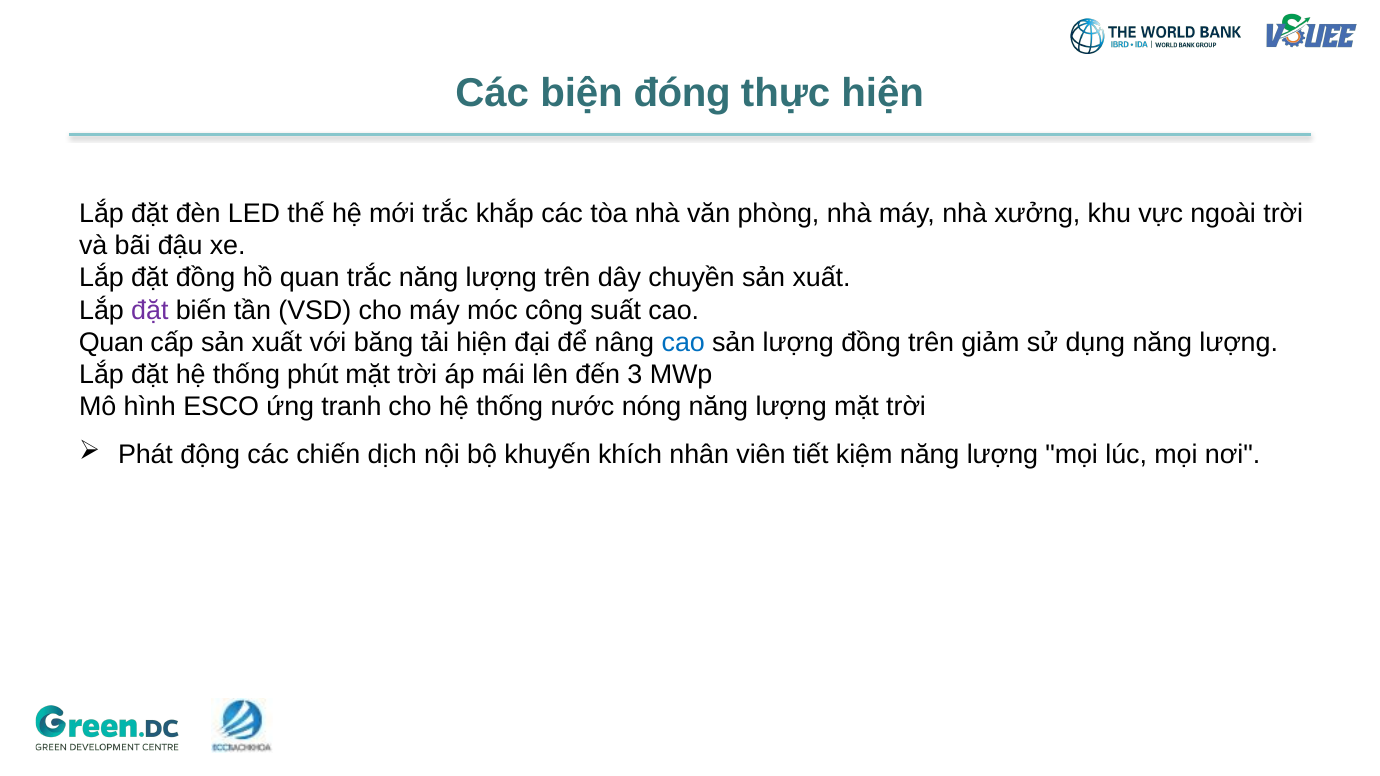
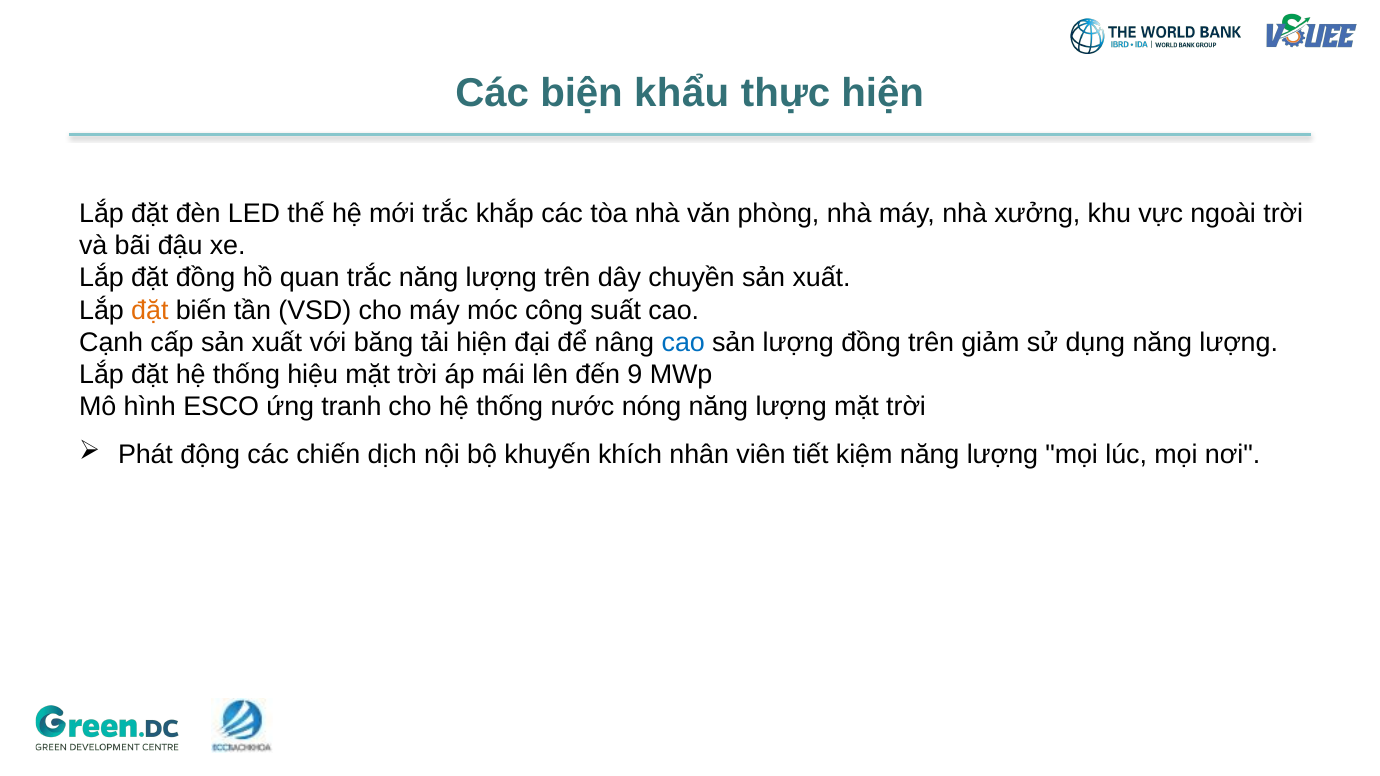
đóng: đóng -> khẩu (682, 93)
đặt colour: purple -> orange (150, 310)
Quan: Quan -> Cạnh (111, 343)
phút: phút -> hiệu (313, 375)
3: 3 -> 9 (635, 375)
